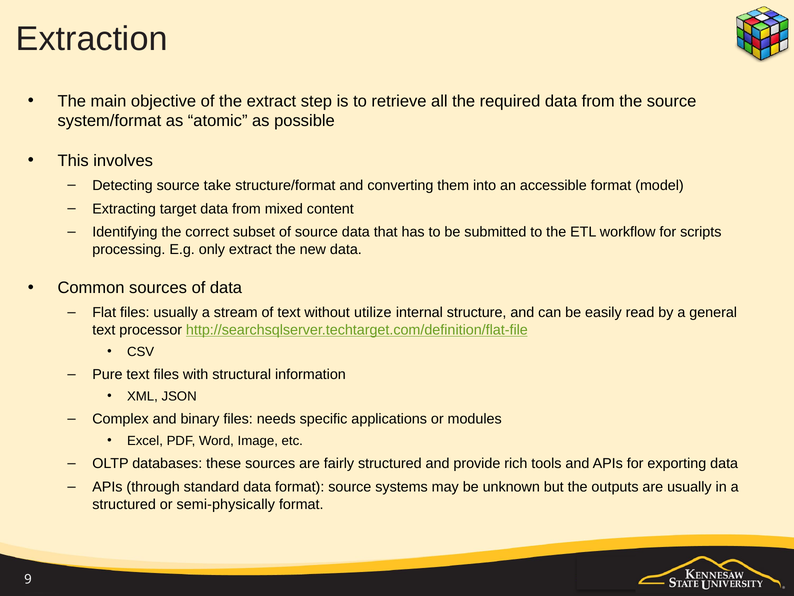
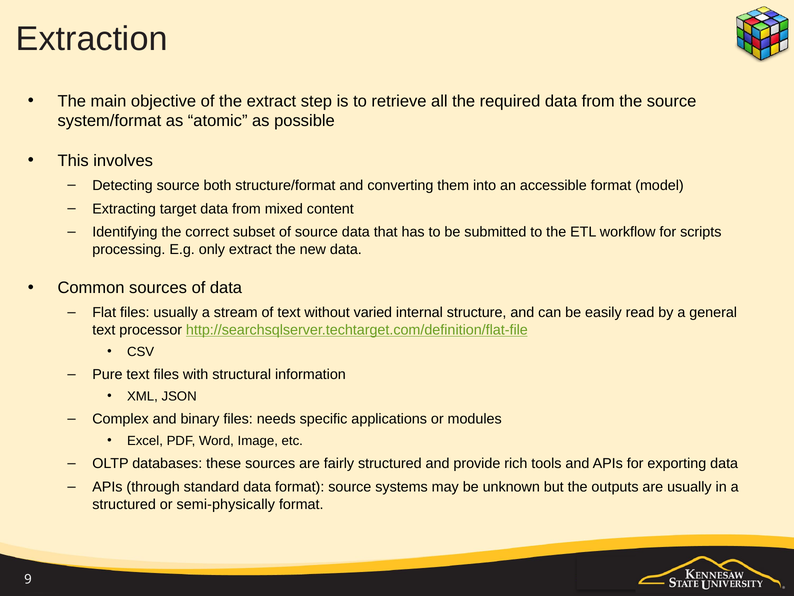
take: take -> both (217, 185)
utilize: utilize -> varied (373, 312)
